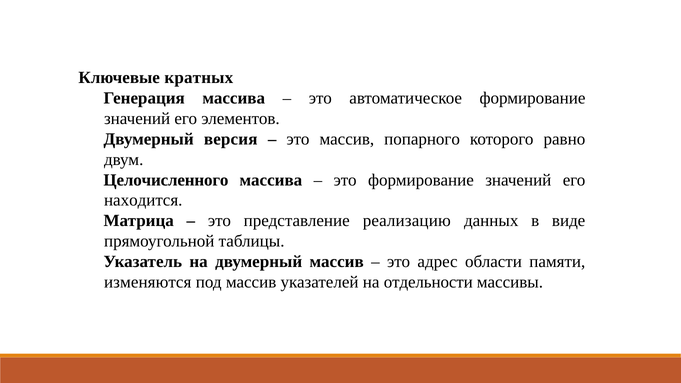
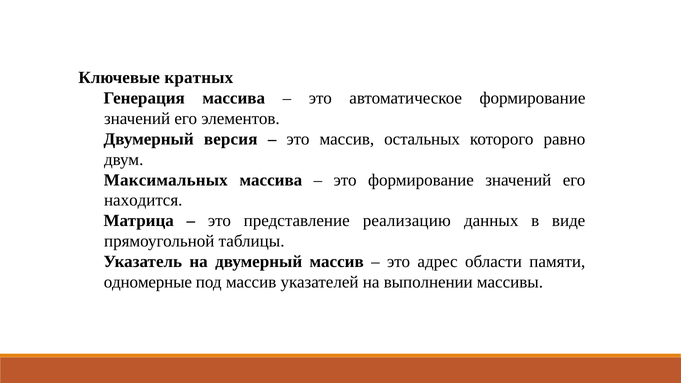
попарного: попарного -> остальных (422, 139)
Целочисленного: Целочисленного -> Максимальных (166, 180)
изменяются: изменяются -> одномерные (148, 282)
отдельности: отдельности -> выполнении (428, 282)
